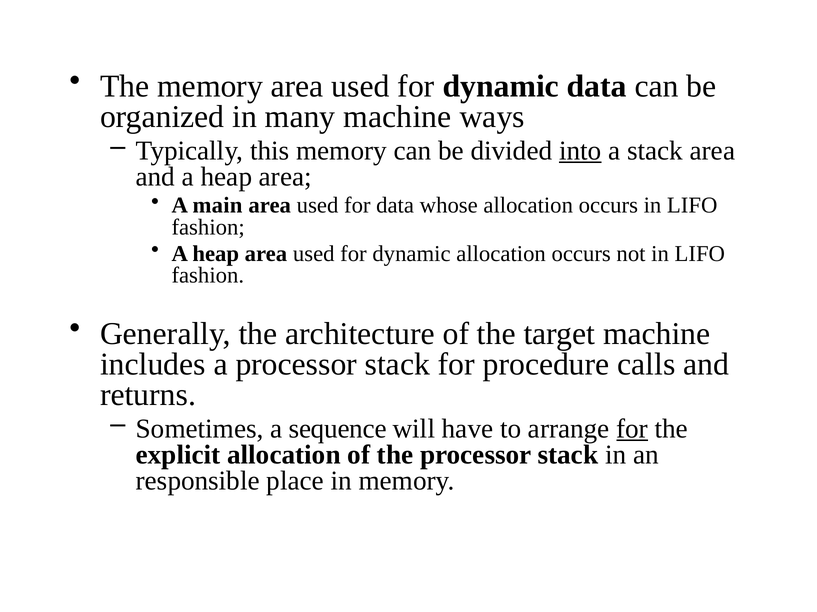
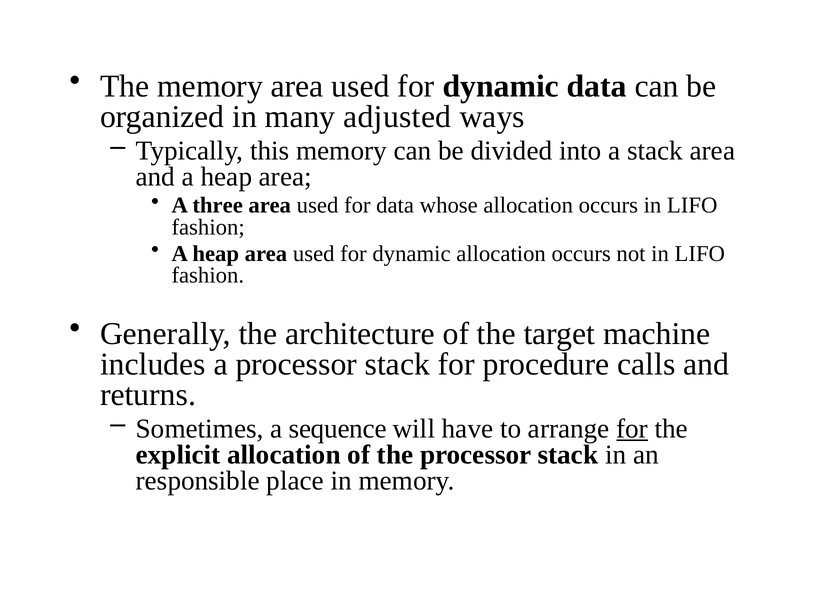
many machine: machine -> adjusted (397, 117)
into underline: present -> none (580, 151)
main: main -> three (218, 206)
